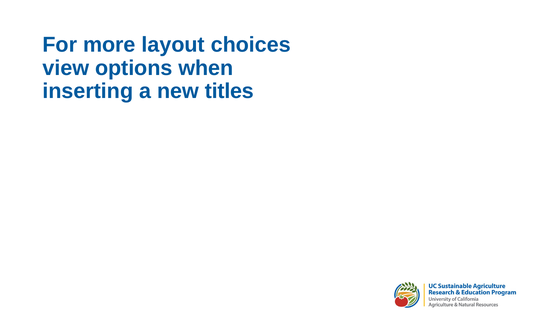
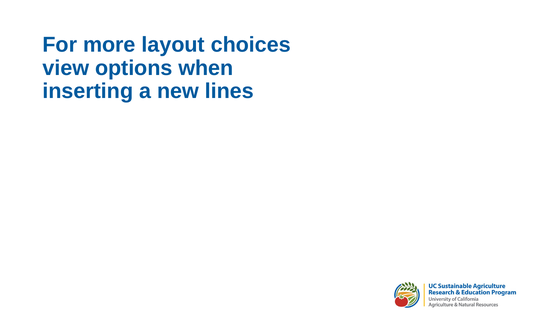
titles: titles -> lines (229, 91)
